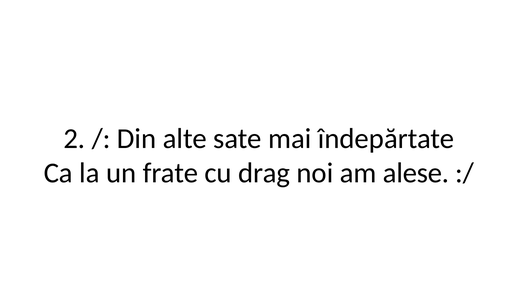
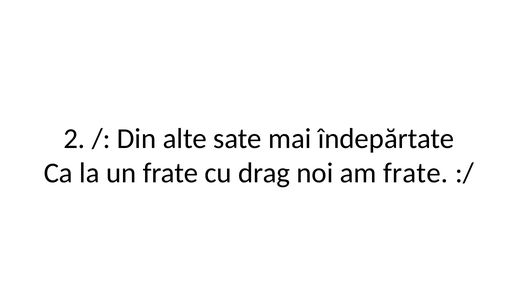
am alese: alese -> frate (416, 173)
